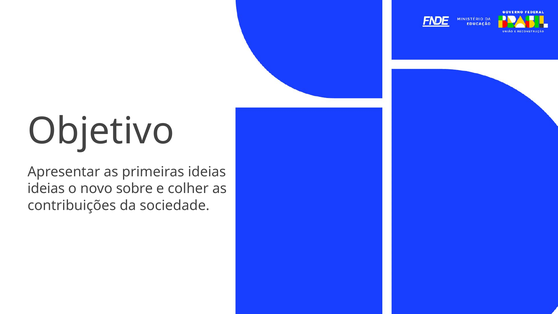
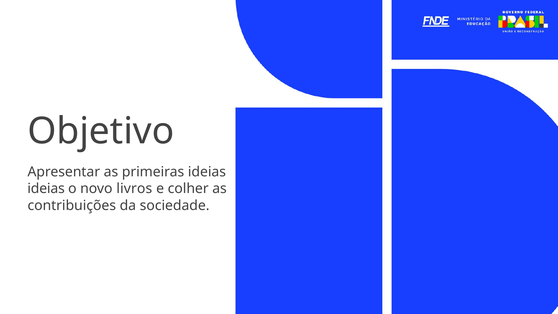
sobre: sobre -> livros (134, 189)
